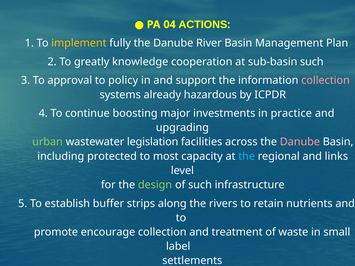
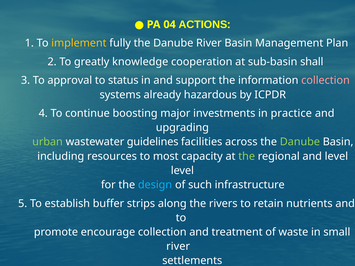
sub-basin such: such -> shall (312, 62)
policy: policy -> status (123, 80)
legislation: legislation -> guidelines (153, 142)
Danube colour: pink -> light green (300, 142)
protected: protected -> resources (112, 156)
the colour: light blue -> light green (247, 156)
and links: links -> level (336, 156)
design colour: light green -> light blue (155, 185)
label: label -> river (178, 247)
